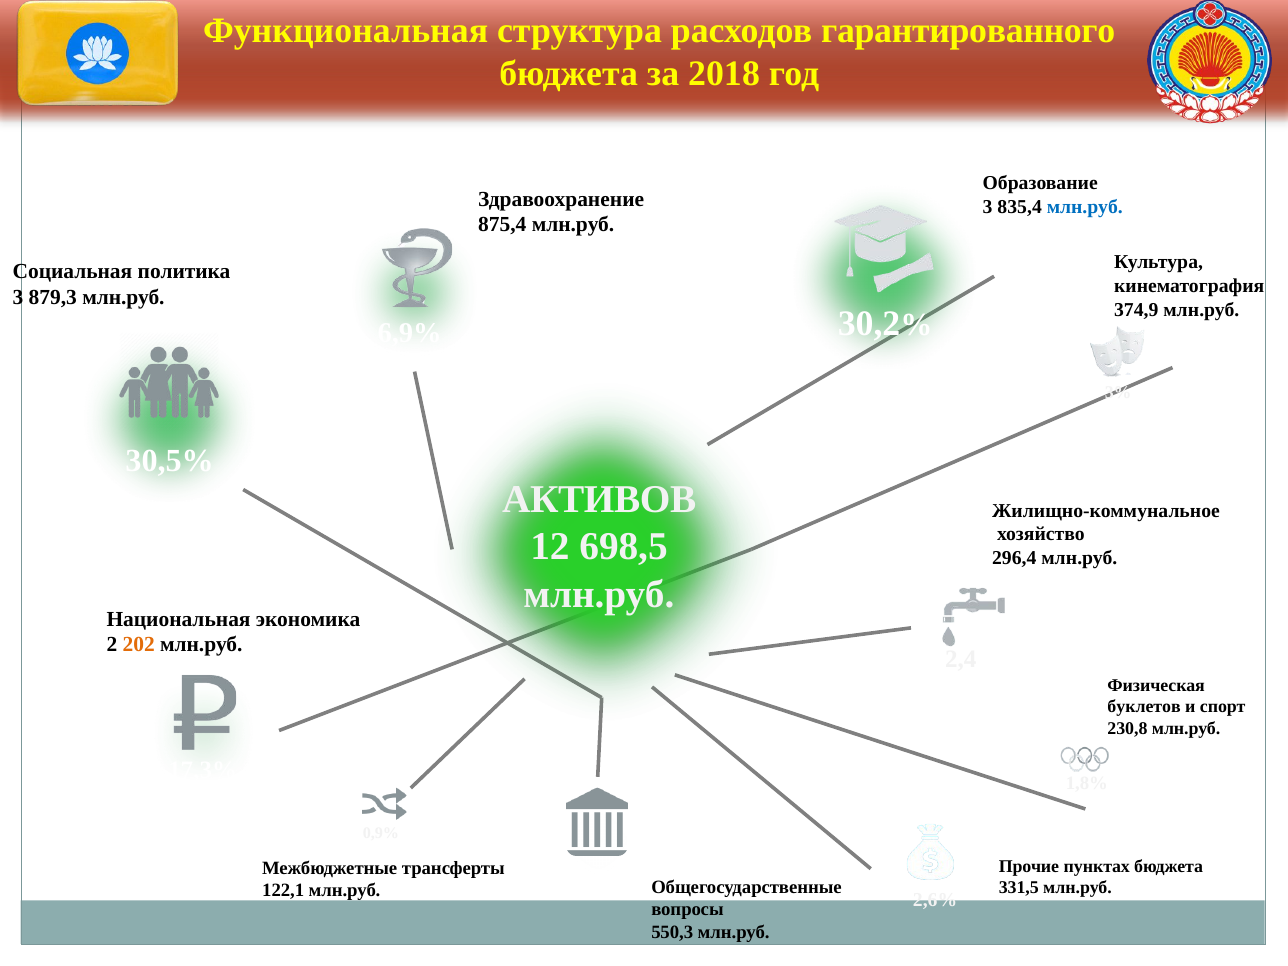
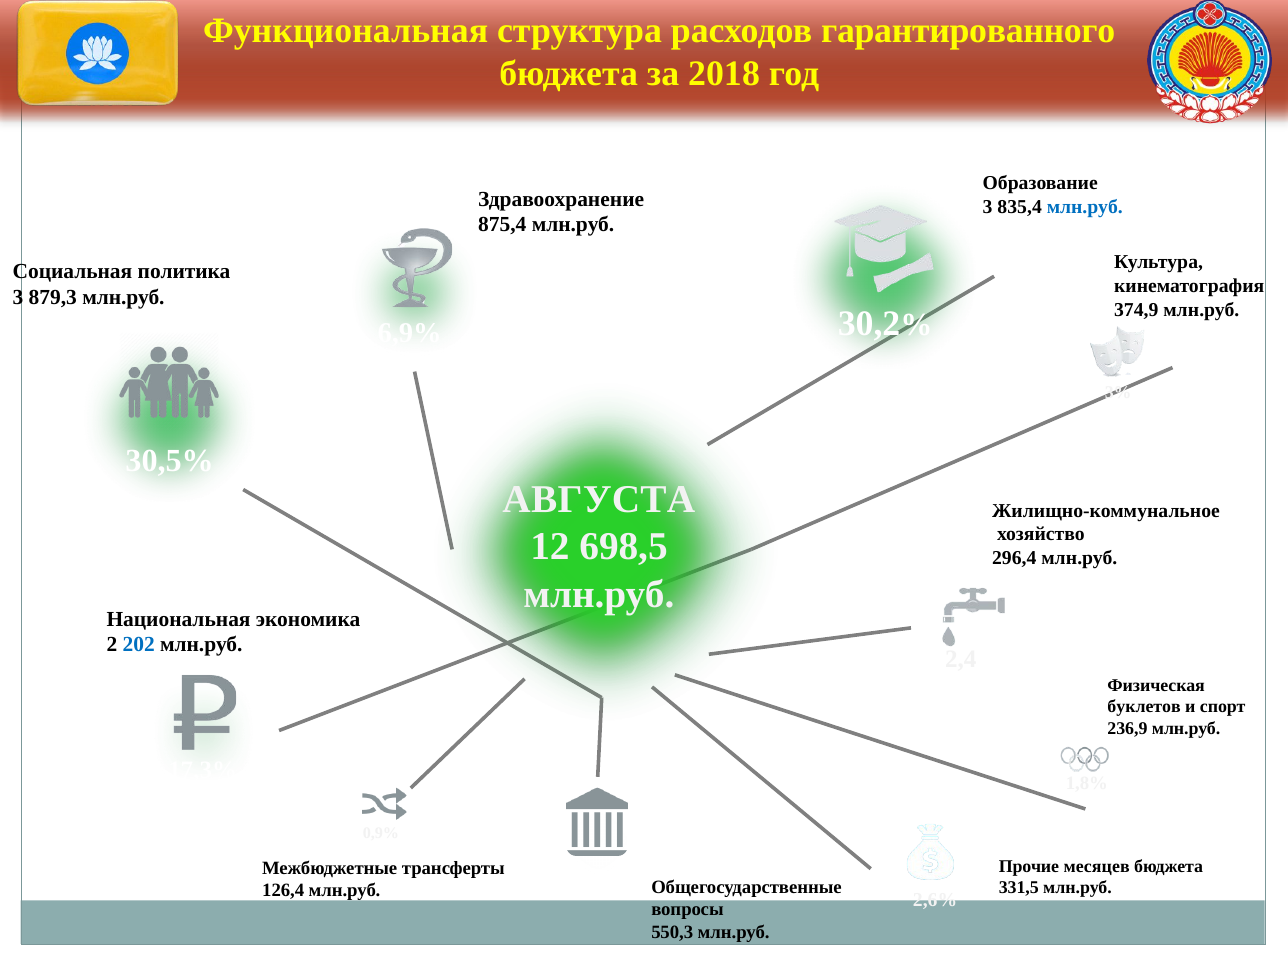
АКТИВОВ: АКТИВОВ -> АВГУСТА (599, 500)
202 colour: orange -> blue (139, 645)
230,8: 230,8 -> 236,9 (1127, 728)
пунктах: пунктах -> месяцев (1097, 866)
122,1: 122,1 -> 126,4 (283, 891)
